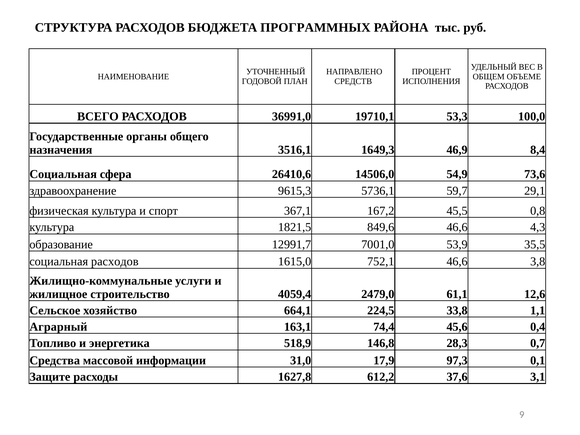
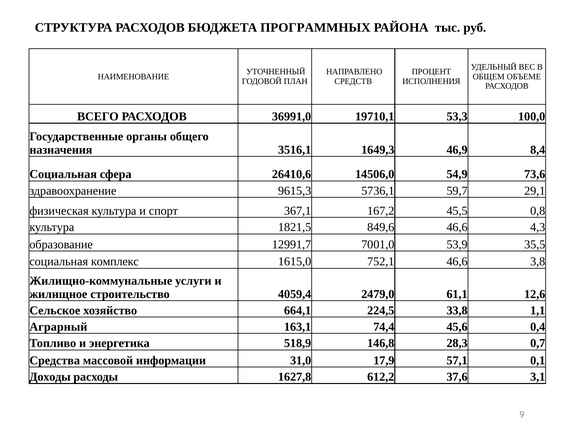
социальная расходов: расходов -> комплекс (115, 262)
97,3: 97,3 -> 57,1 (457, 361)
Защите: Защите -> Доходы (50, 377)
